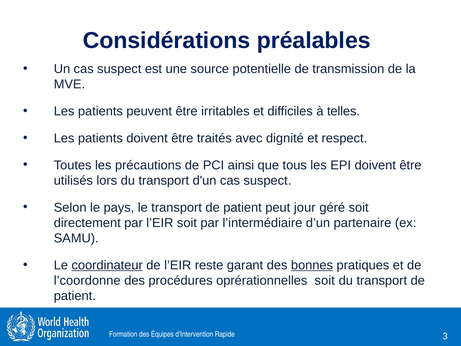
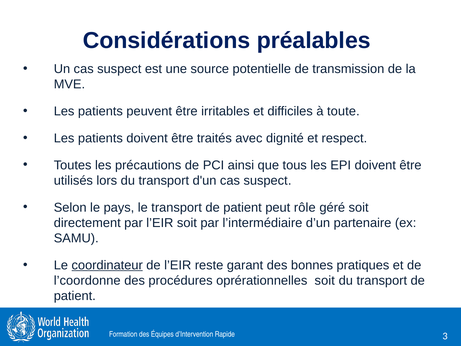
telles: telles -> toute (343, 111)
jour: jour -> rôle (305, 207)
bonnes underline: present -> none (312, 265)
